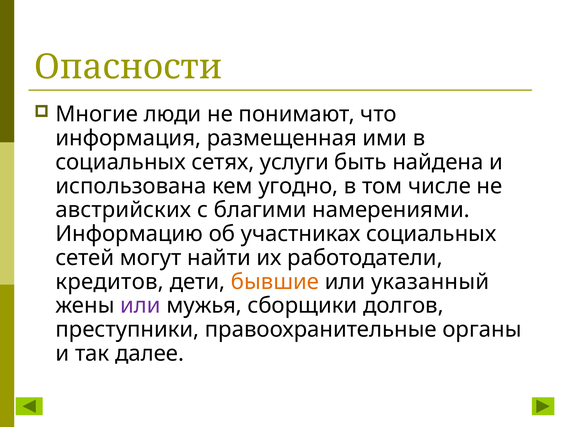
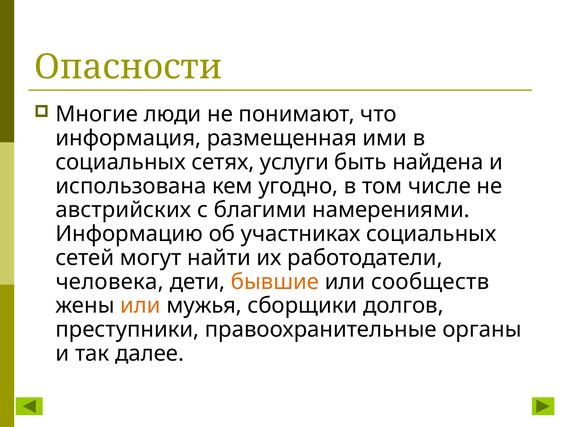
кредитов: кредитов -> человека (110, 282)
указанный: указанный -> сообществ (430, 282)
или colour: purple -> orange (141, 306)
